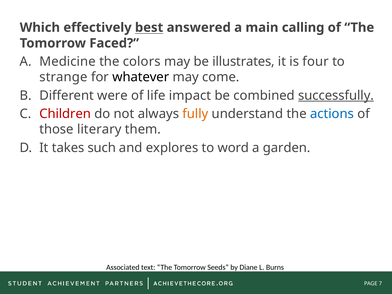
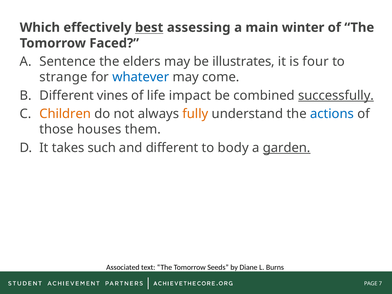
answered: answered -> assessing (199, 28)
calling: calling -> winter (303, 28)
Medicine: Medicine -> Sentence (68, 61)
colors: colors -> elders (142, 61)
whatever colour: black -> blue (141, 77)
were: were -> vines (113, 95)
Children colour: red -> orange (65, 114)
literary: literary -> houses (99, 129)
and explores: explores -> different (172, 148)
word: word -> body (233, 148)
garden underline: none -> present (287, 148)
